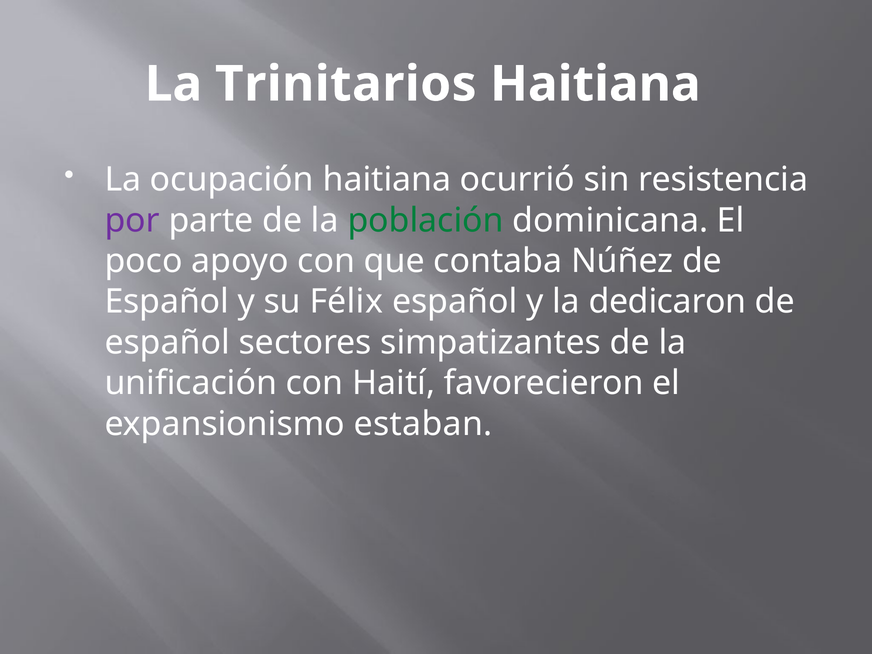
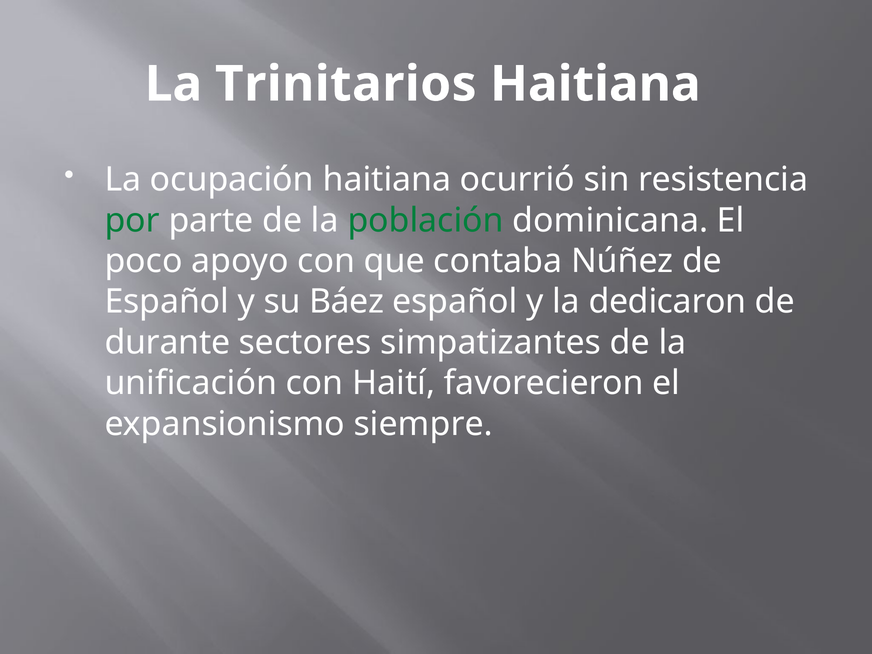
por colour: purple -> green (132, 220)
Félix: Félix -> Báez (347, 302)
español: español -> durante (167, 342)
estaban: estaban -> siempre (423, 424)
